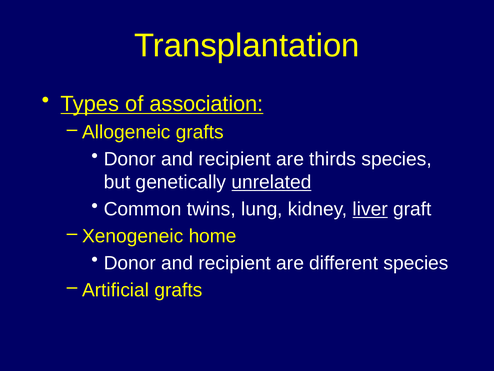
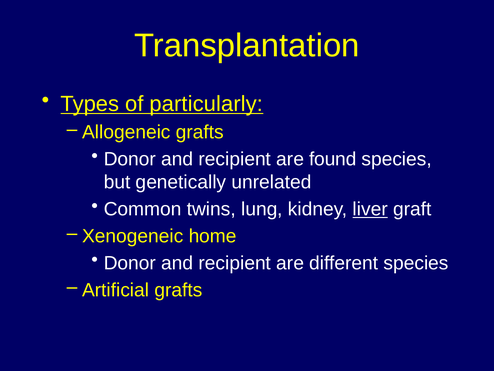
association: association -> particularly (206, 104)
thirds: thirds -> found (333, 159)
unrelated underline: present -> none (272, 182)
